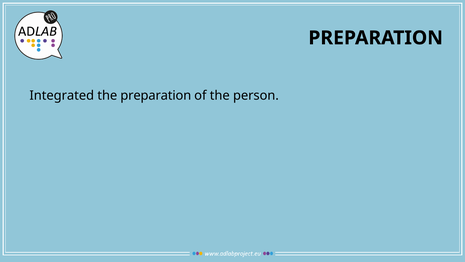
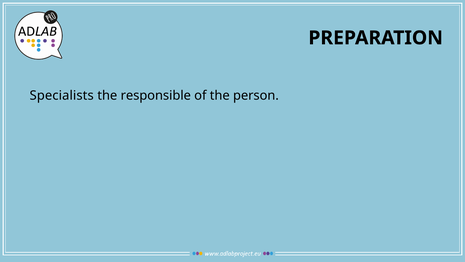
Integrated: Integrated -> Specialists (62, 96)
the preparation: preparation -> responsible (156, 96)
